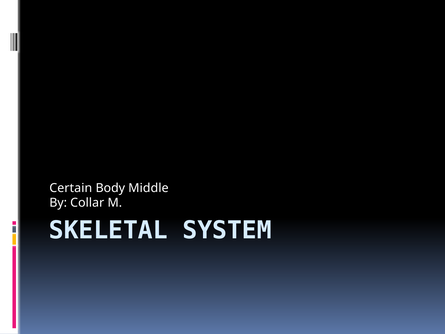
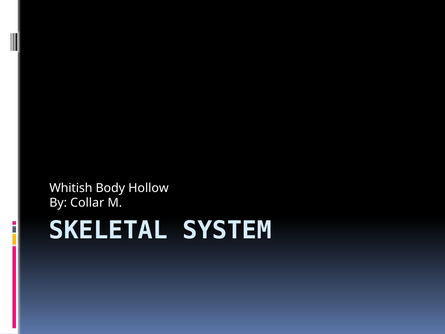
Certain: Certain -> Whitish (71, 188)
Middle: Middle -> Hollow (148, 188)
